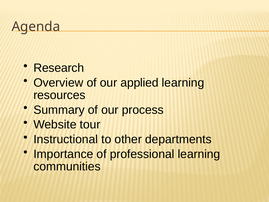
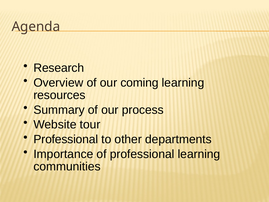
applied: applied -> coming (140, 83)
Instructional: Instructional -> Professional (66, 139)
